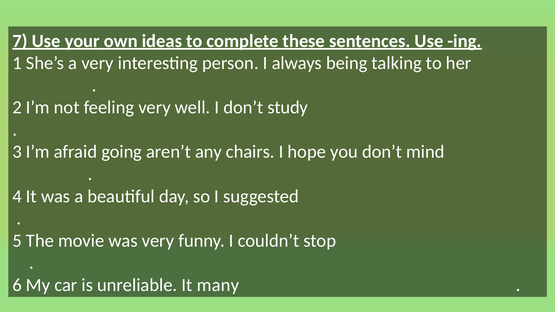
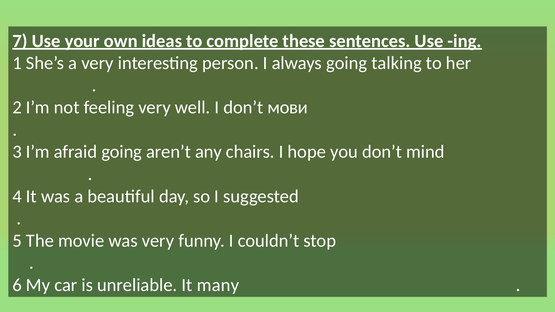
always being: being -> going (347, 63)
study: study -> мови (288, 108)
